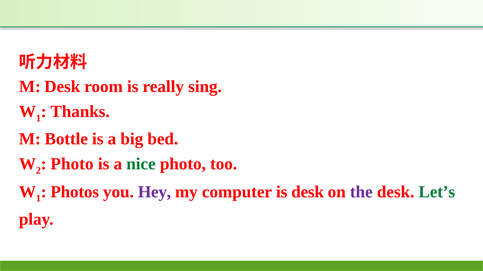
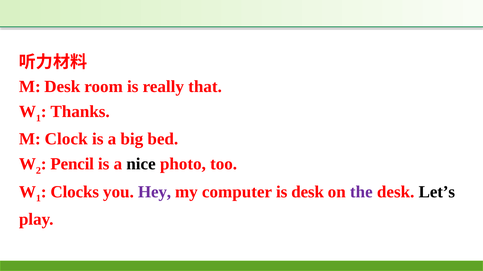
sing: sing -> that (205, 87)
Bottle: Bottle -> Clock (66, 139)
Photo: Photo -> Pencil (72, 164)
nice colour: green -> black (141, 164)
Photos: Photos -> Clocks (75, 192)
Let’s colour: green -> black (437, 192)
